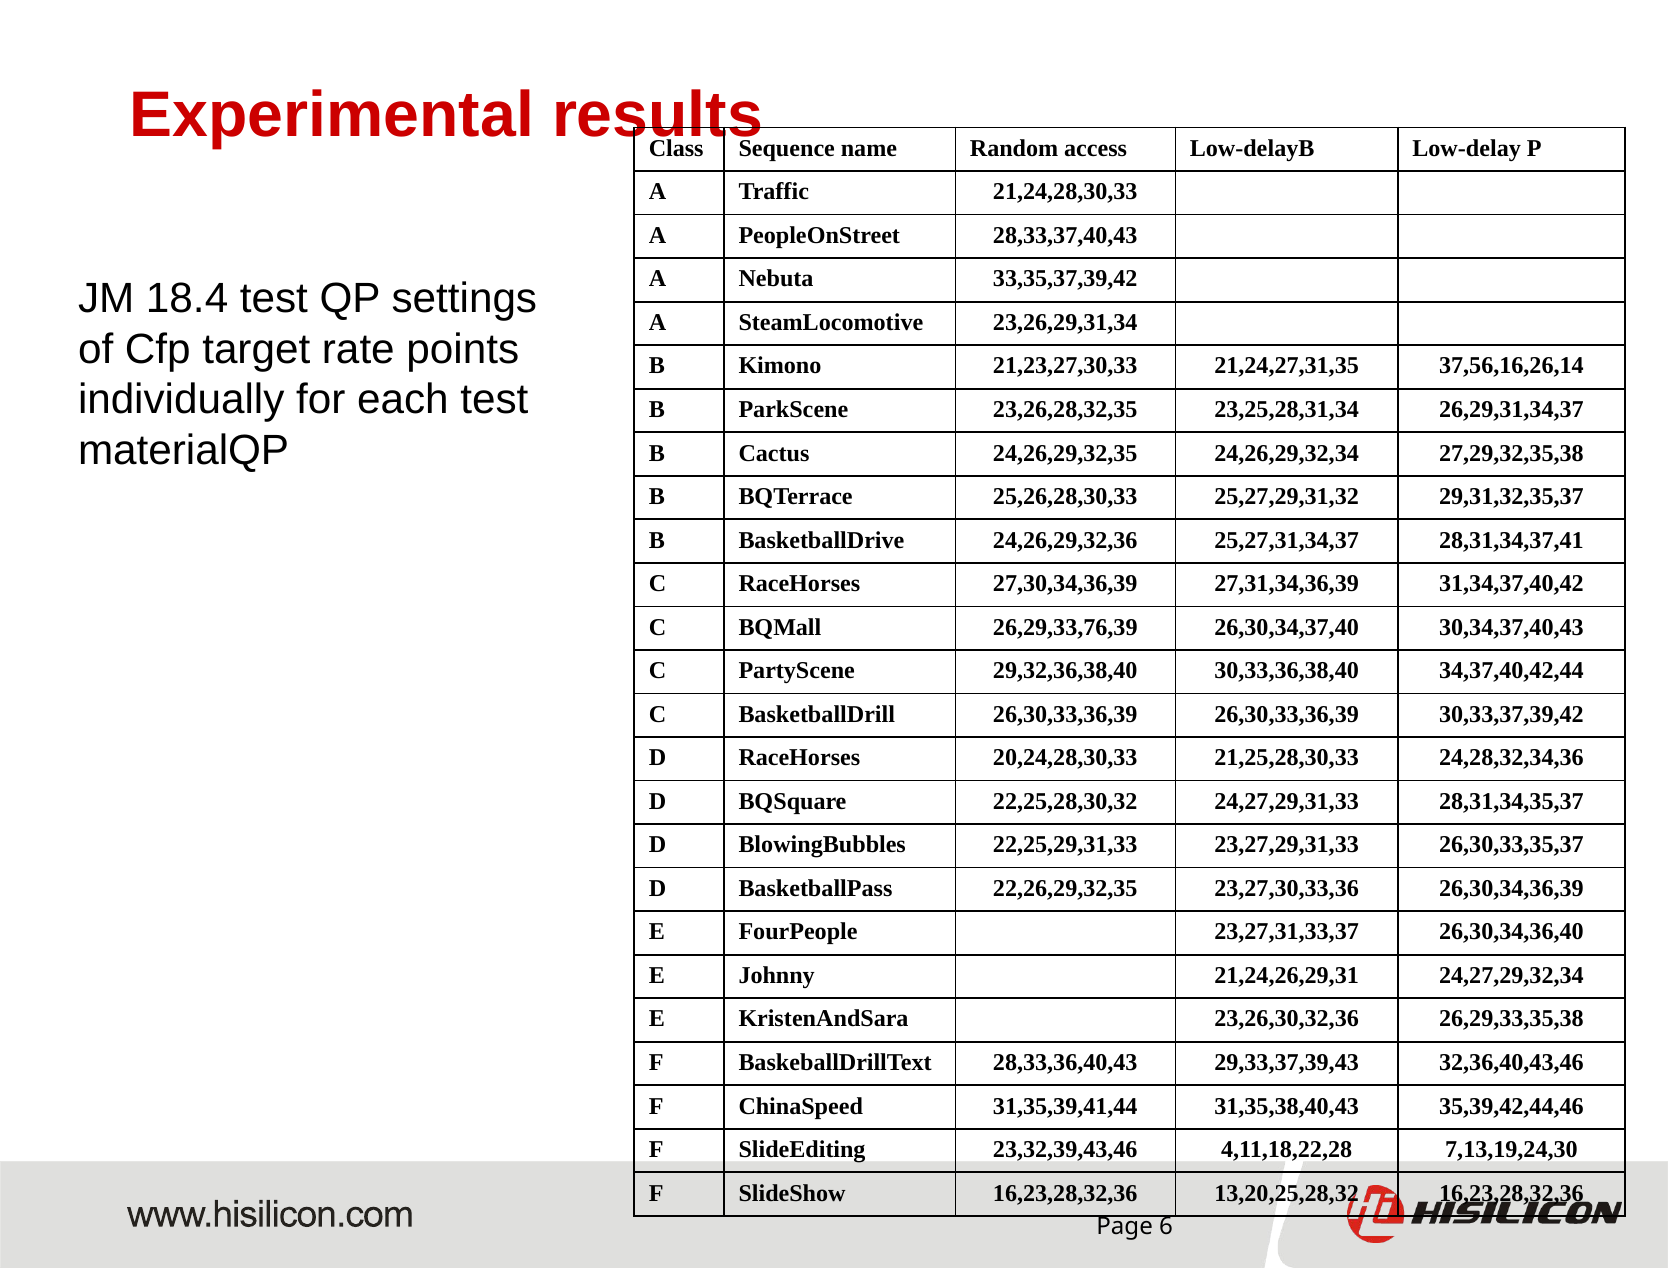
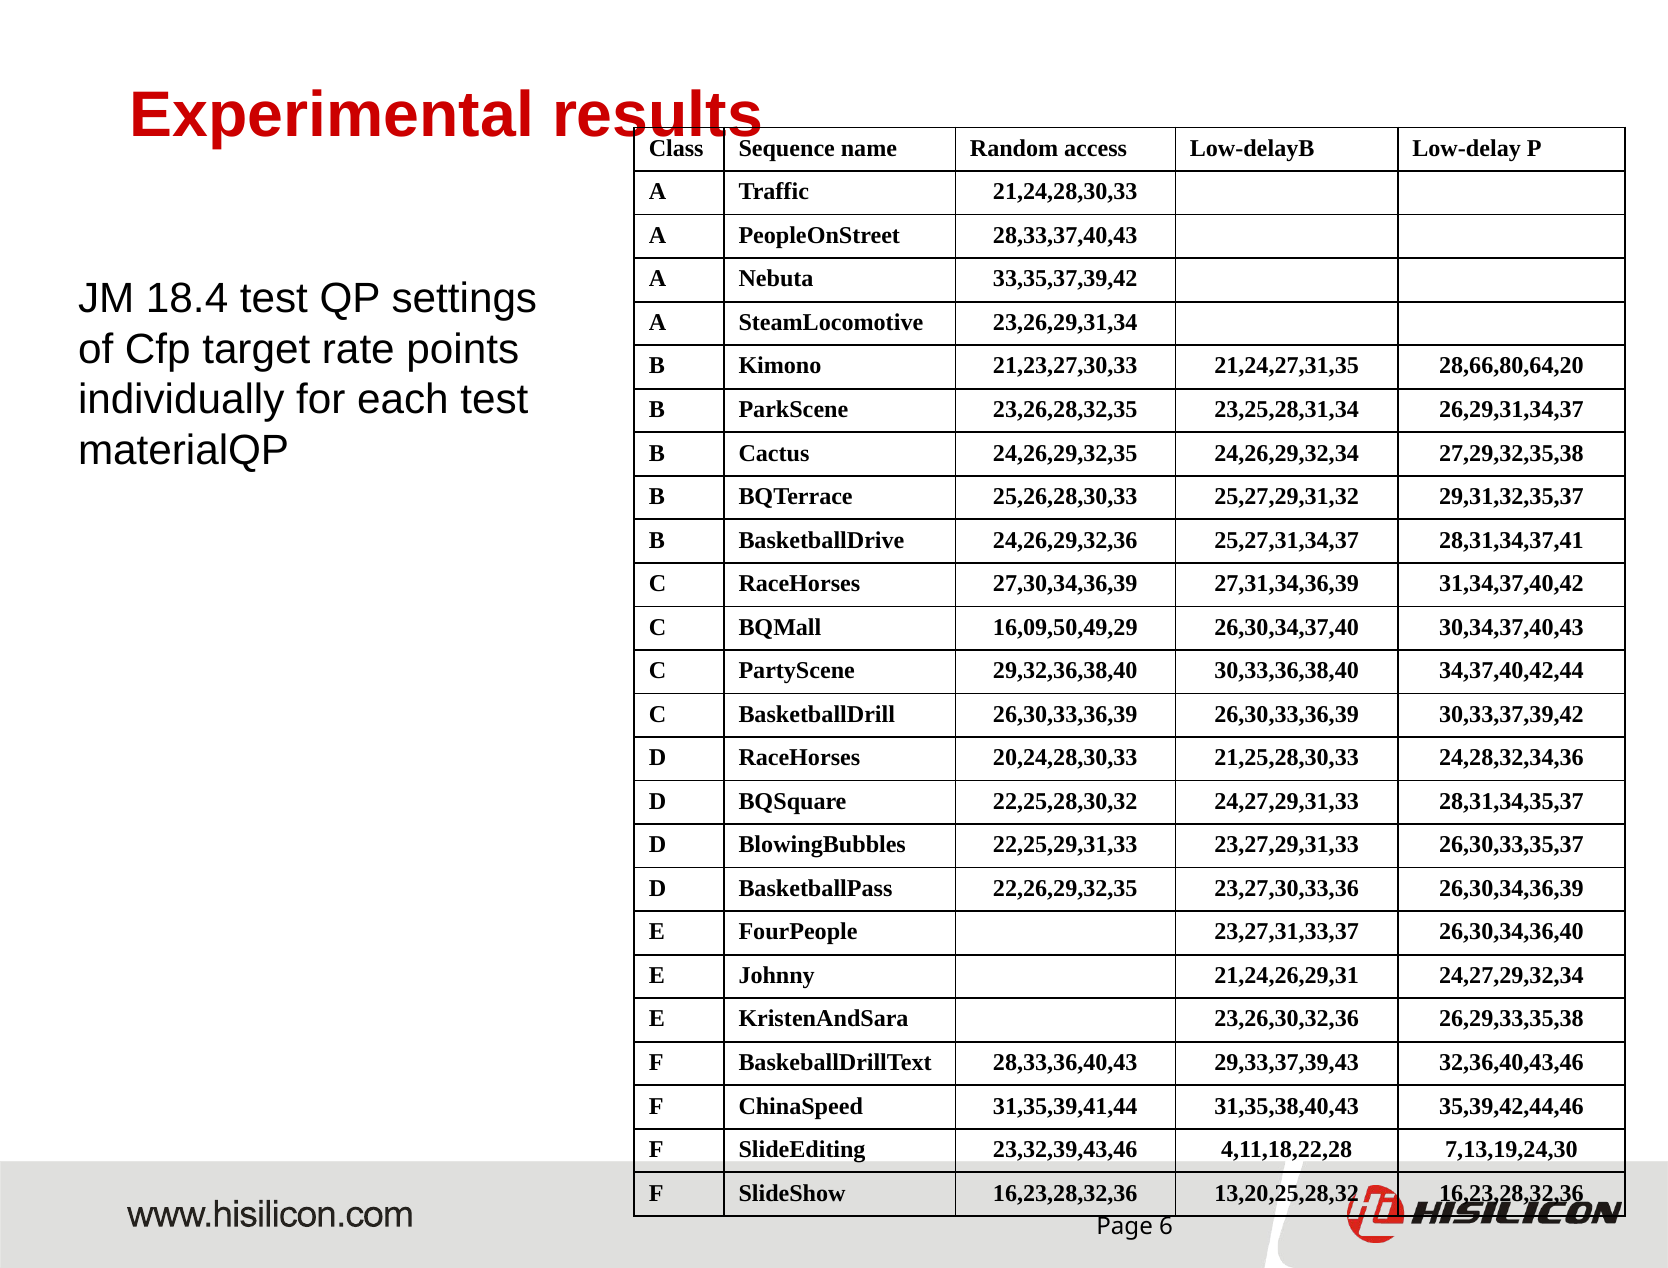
37,56,16,26,14: 37,56,16,26,14 -> 28,66,80,64,20 (1511, 366)
26,29,33,76,39: 26,29,33,76,39 -> 16,09,50,49,29 (1065, 627)
